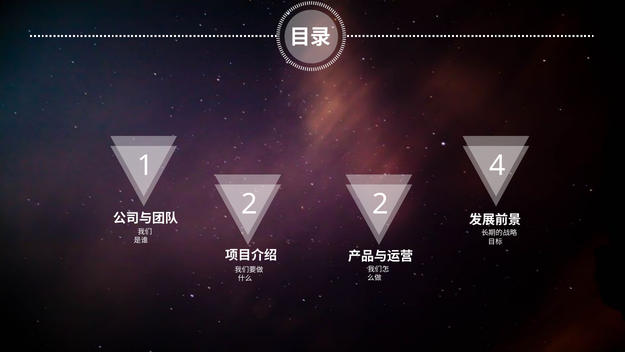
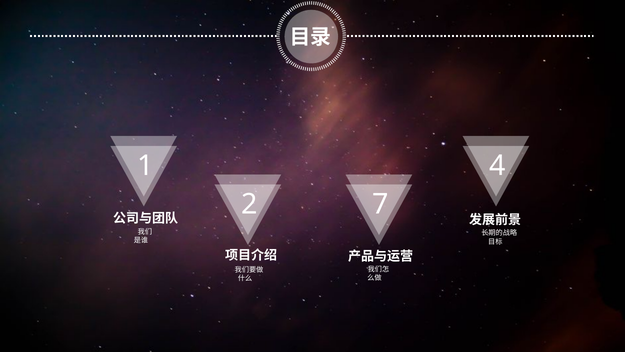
2 2: 2 -> 7 (381, 204)
